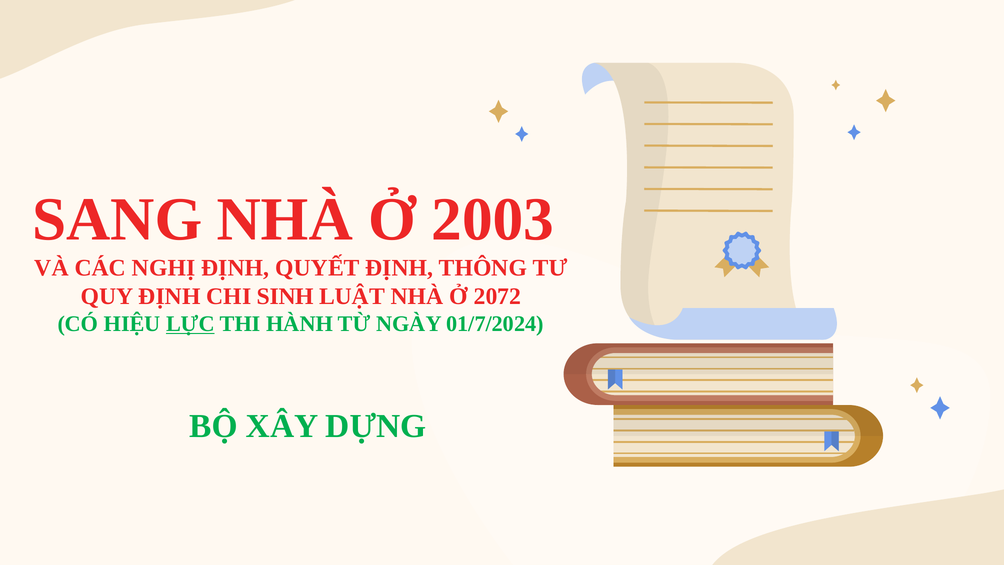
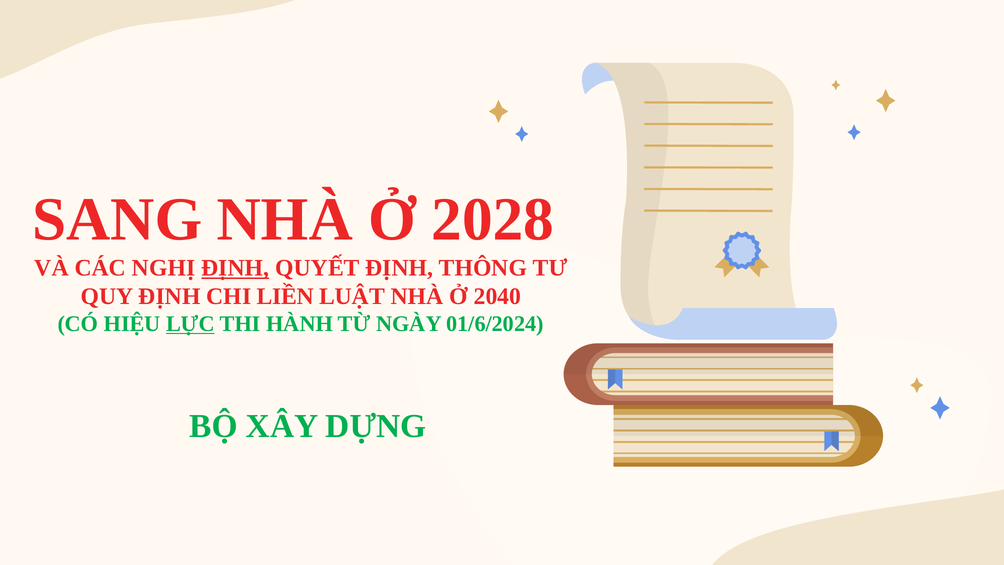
2003: 2003 -> 2028 (493, 219)
ĐỊNH underline: none -> present (235, 268)
SINH: SINH -> LIỀN (285, 296)
2072: 2072 -> 2040 (497, 296)
01/7/2024: 01/7/2024 -> 01/6/2024 (495, 324)
